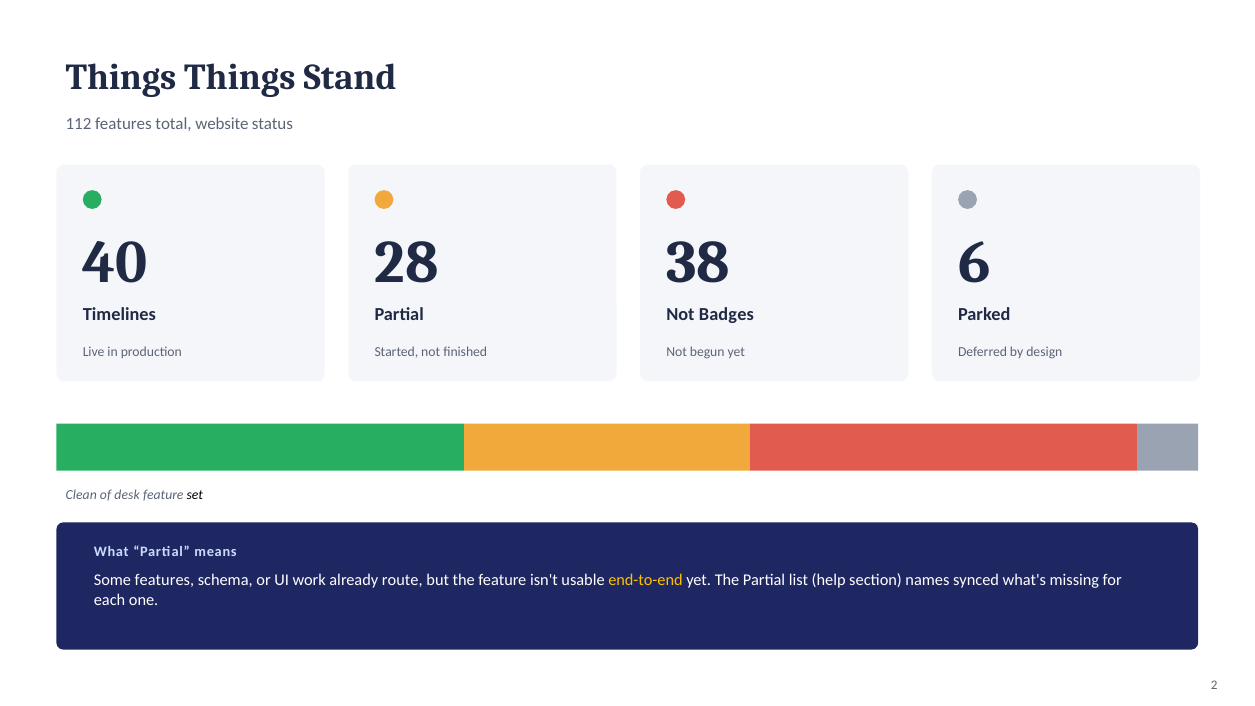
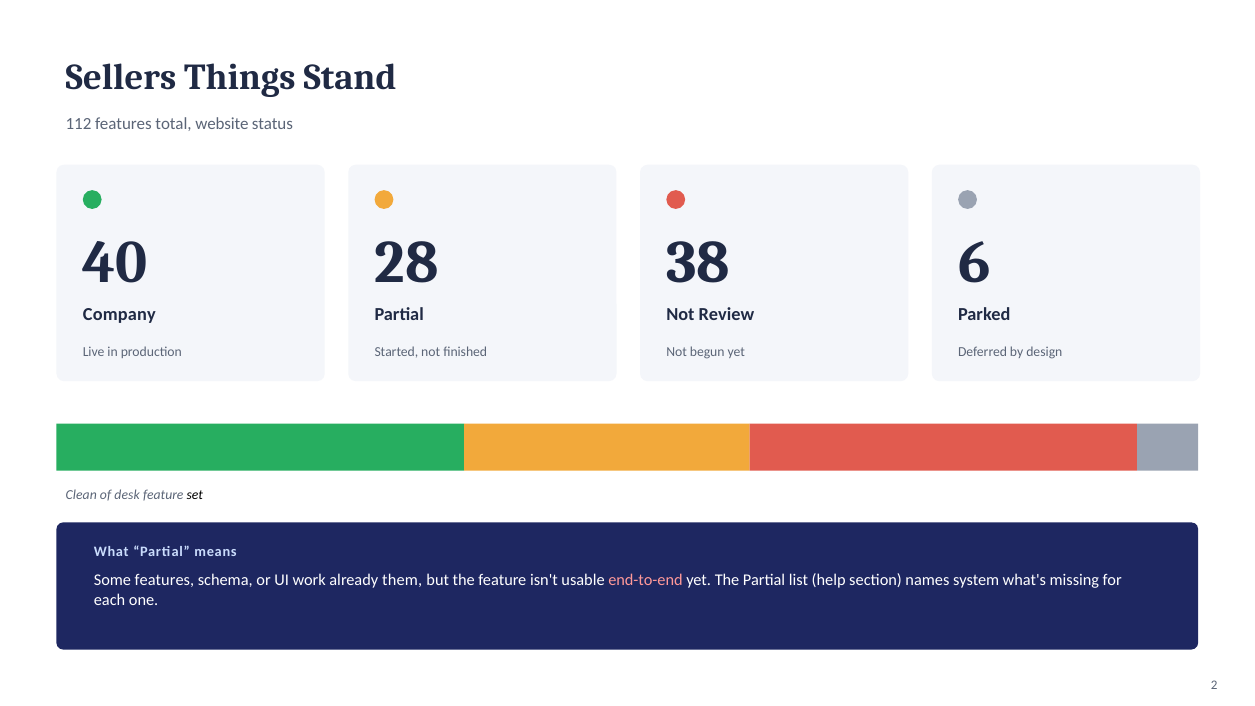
Things: Things -> Sellers (121, 78)
Timelines: Timelines -> Company (119, 314)
Badges: Badges -> Review (726, 314)
route: route -> them (402, 580)
end-to-end colour: yellow -> pink (645, 580)
synced: synced -> system (976, 580)
